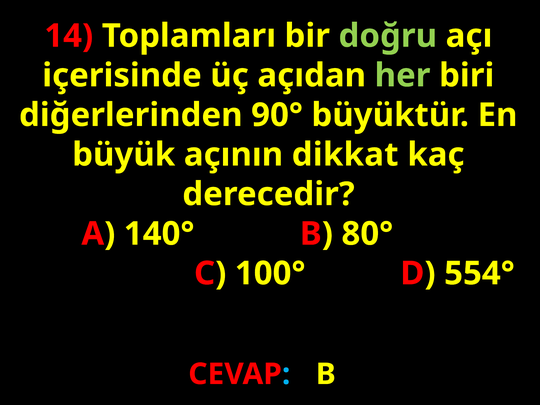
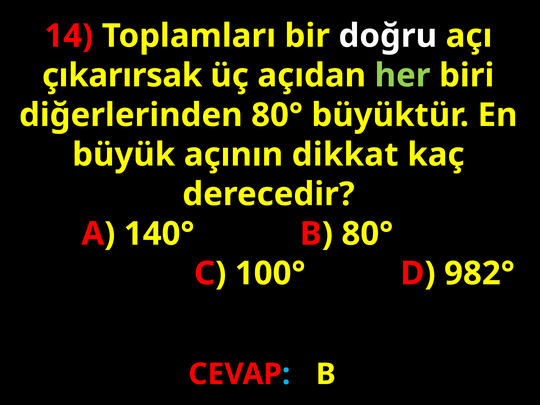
doğru colour: light green -> white (388, 36)
içerisinde: içerisinde -> çıkarırsak (122, 76)
diğerlerinden 90°: 90° -> 80° (277, 115)
554°: 554° -> 982° (479, 273)
